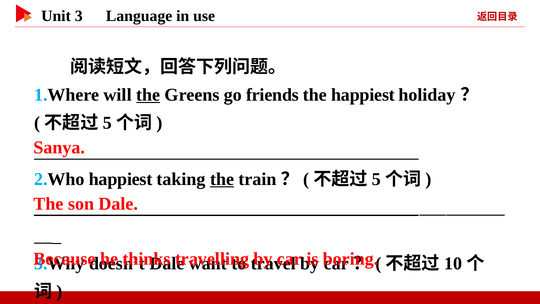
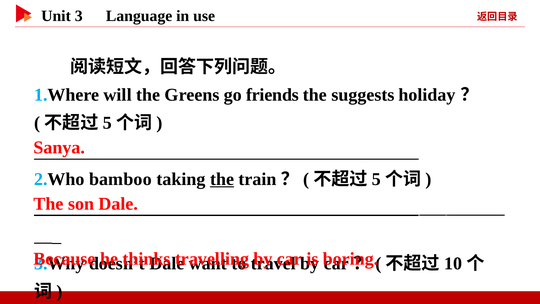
the underline: present -> none (148, 95)
the happiest: happiest -> suggests (363, 95)
2.Who happiest: happiest -> bamboo (120, 179)
